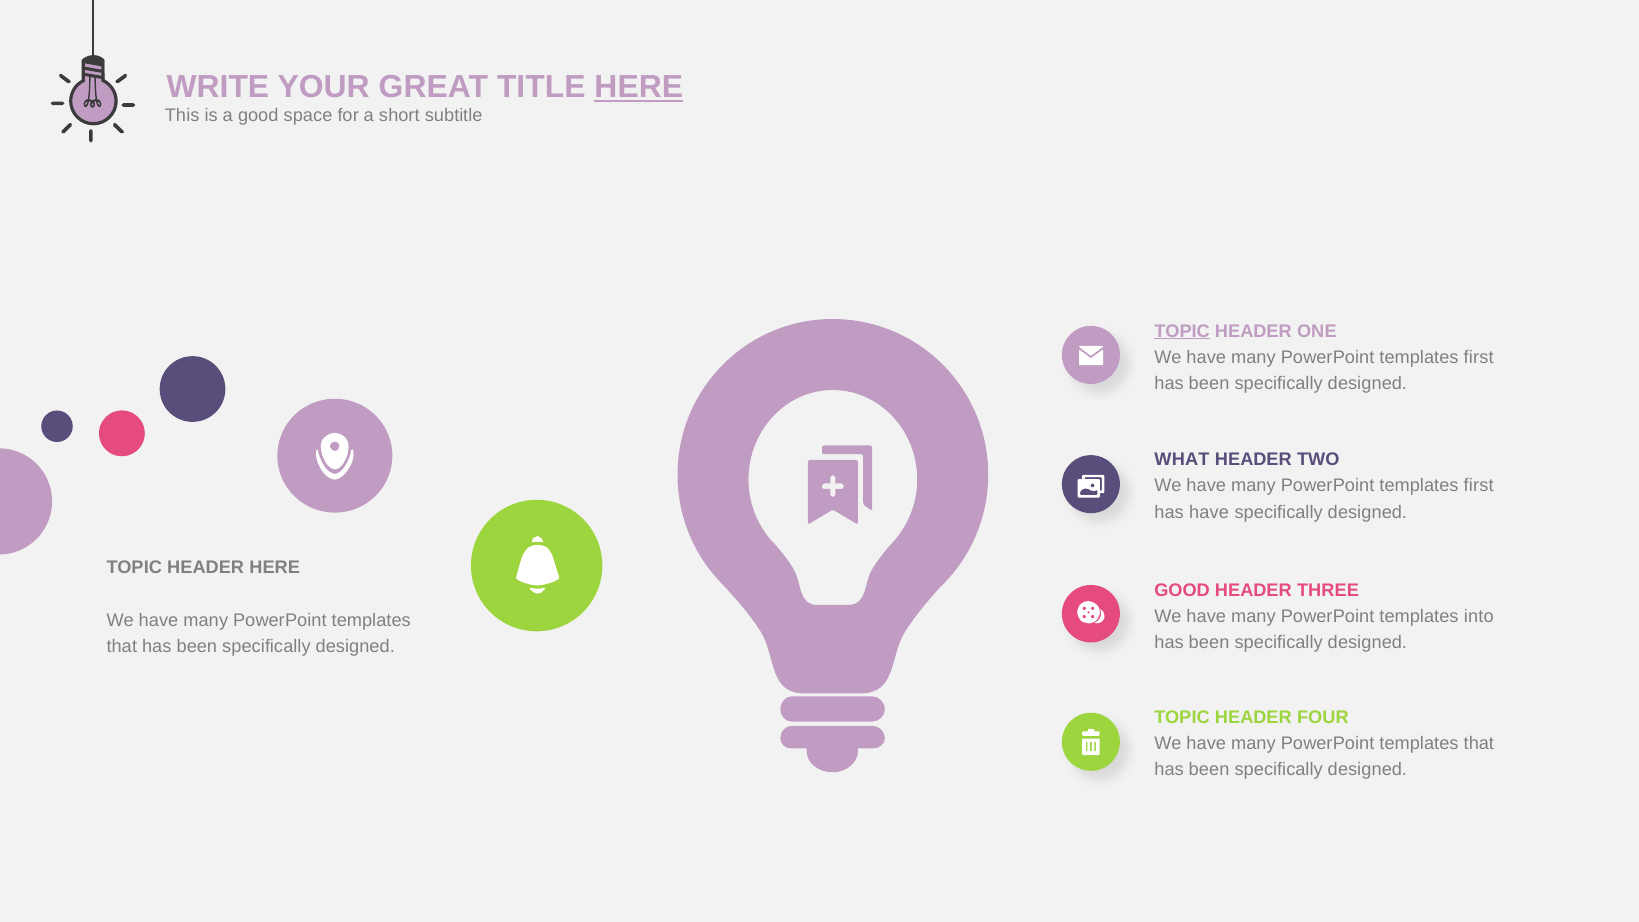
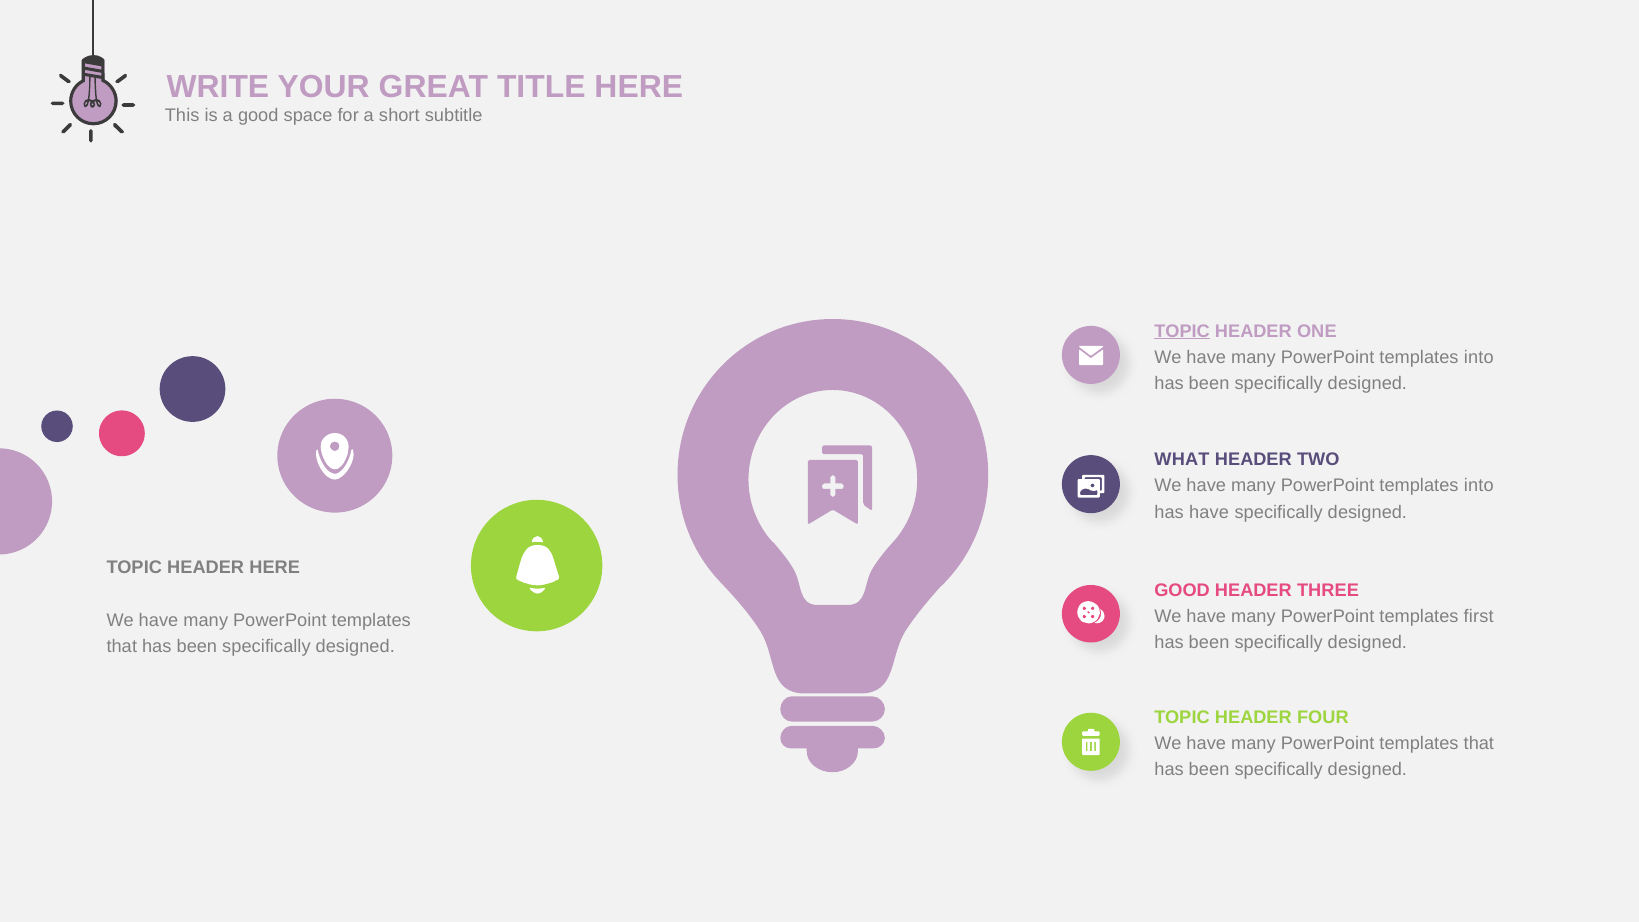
HERE underline: present -> none (639, 87)
first: first -> into (1479, 357)
first: first -> into (1479, 486)
into: into -> first (1479, 617)
